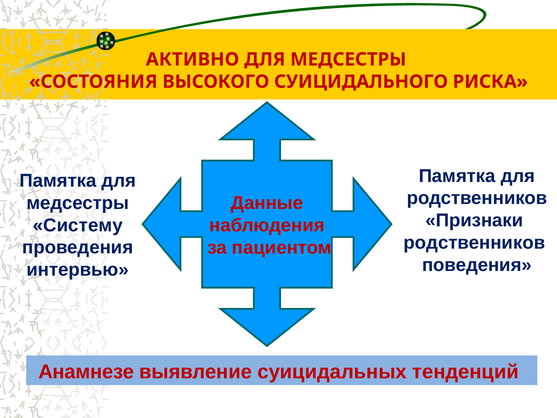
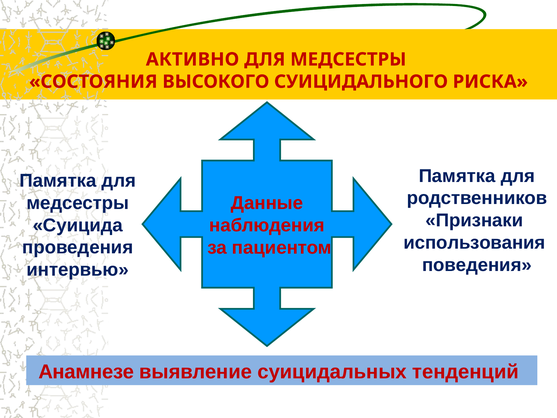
Систему: Систему -> Суицида (78, 225)
родственников: родственников -> использования (474, 243)
